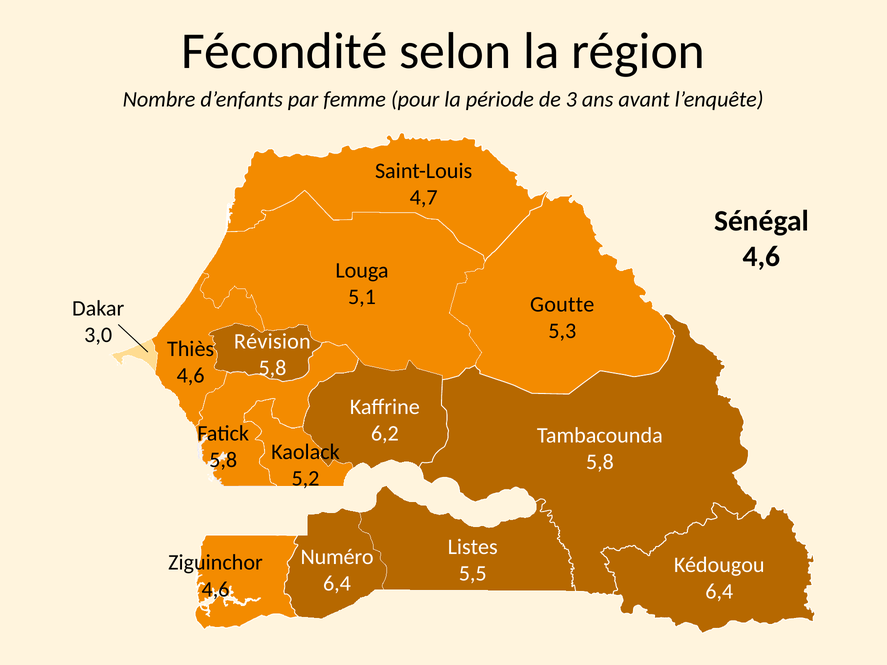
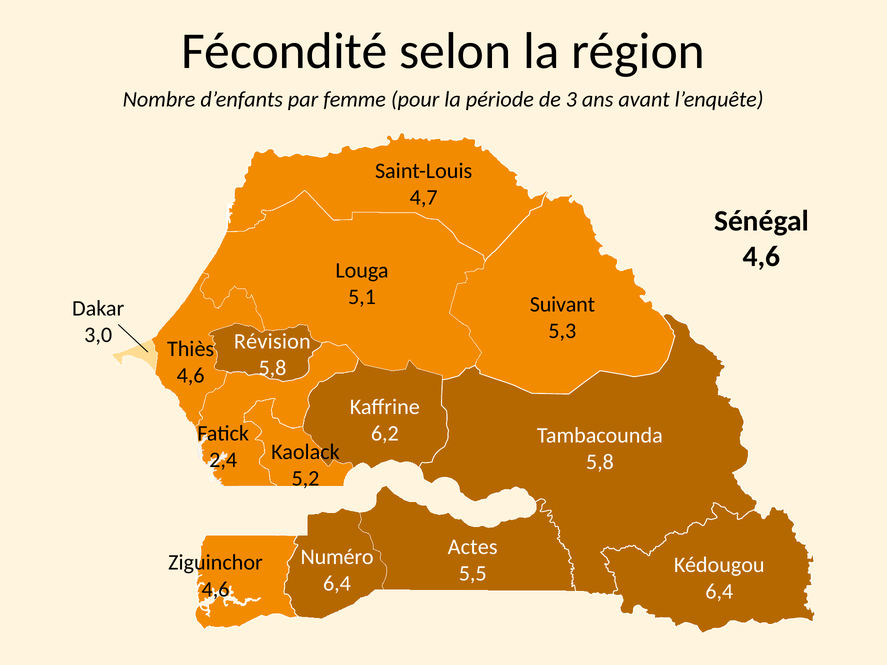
Goutte: Goutte -> Suivant (562, 304)
5,8: 5,8 -> 2,4 (223, 460)
Listes: Listes -> Actes (473, 547)
